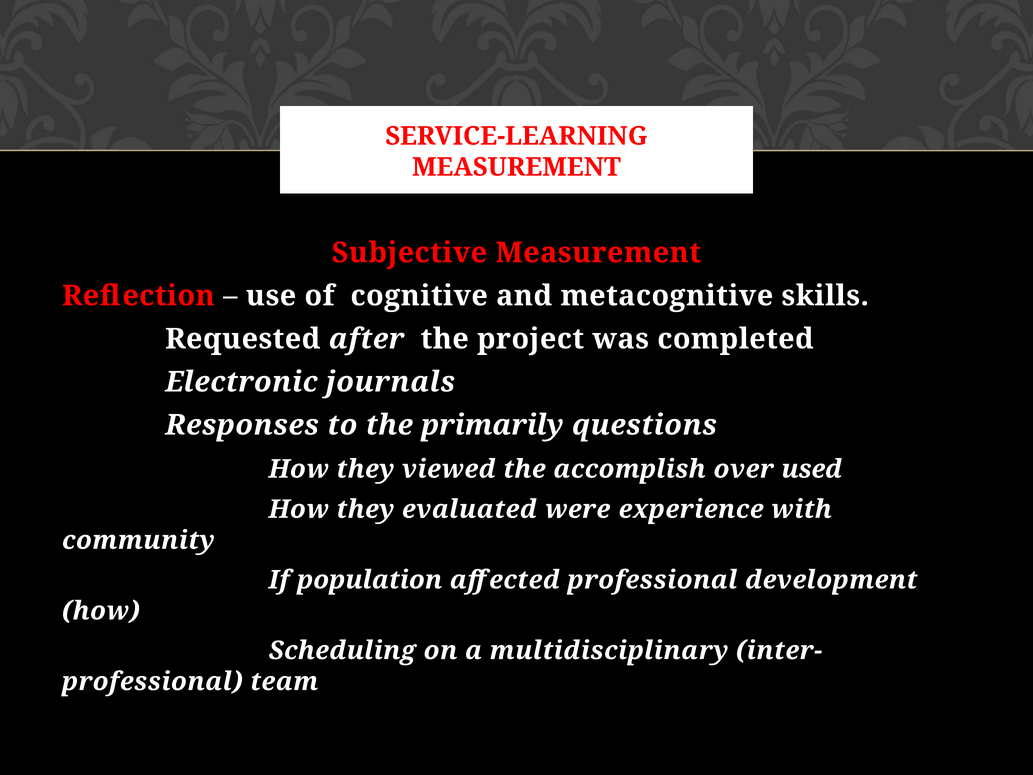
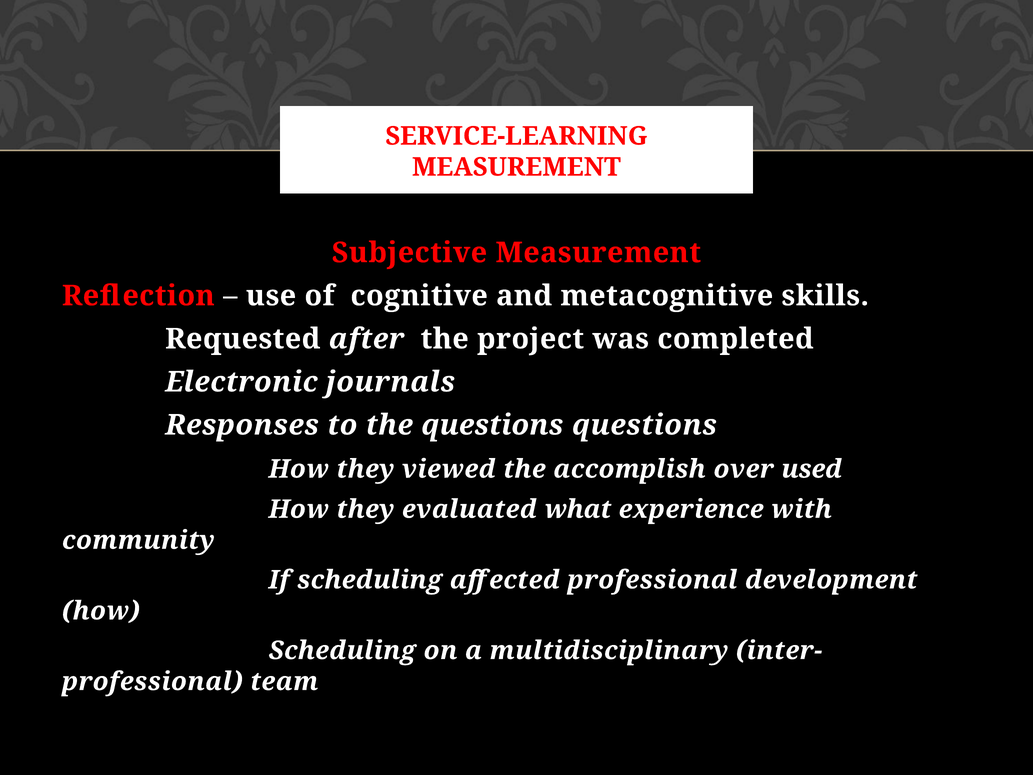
the primarily: primarily -> questions (492, 425)
were: were -> what (578, 509)
If population: population -> scheduling (370, 580)
